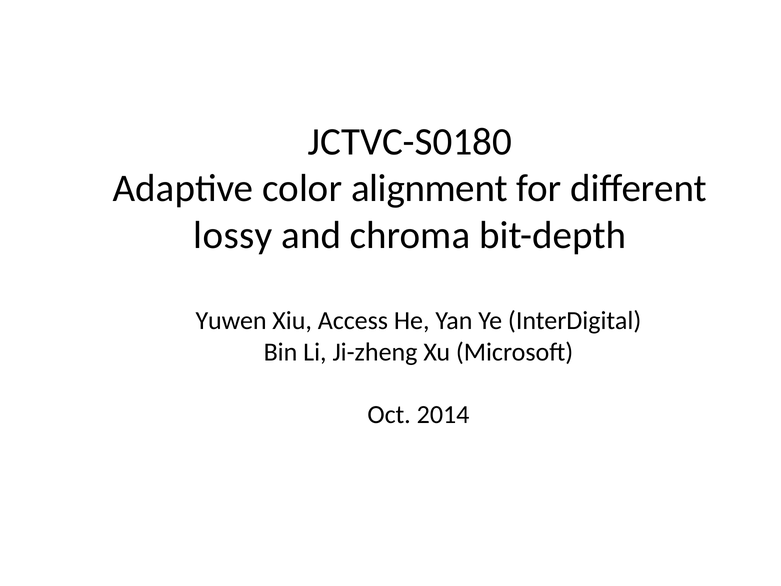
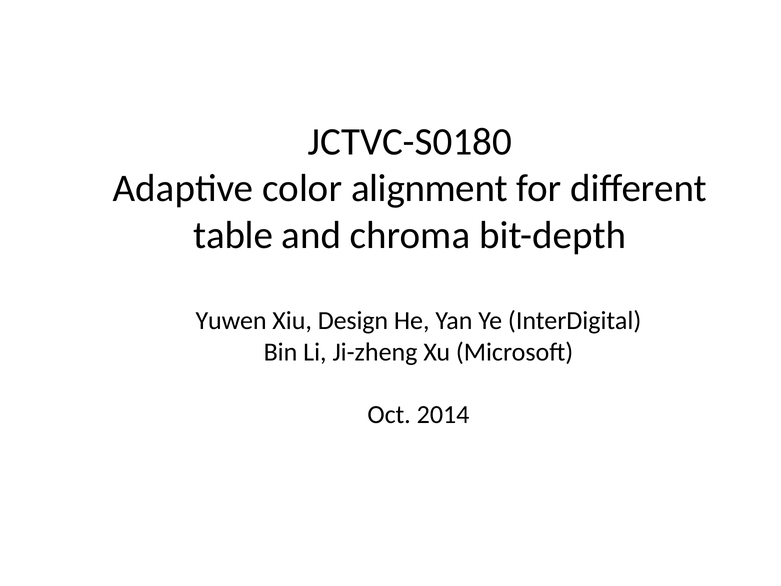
lossy: lossy -> table (233, 235)
Access: Access -> Design (353, 321)
